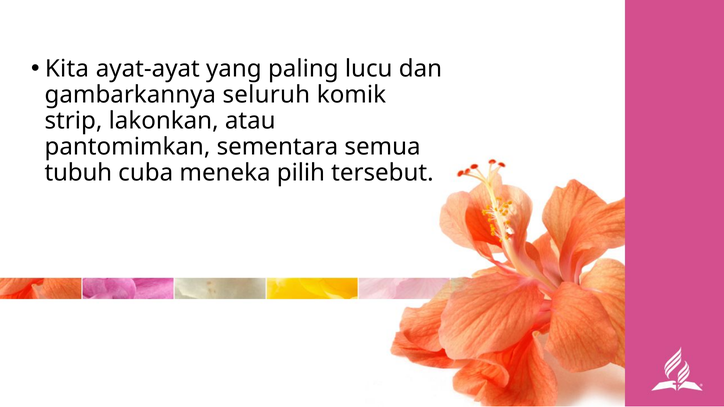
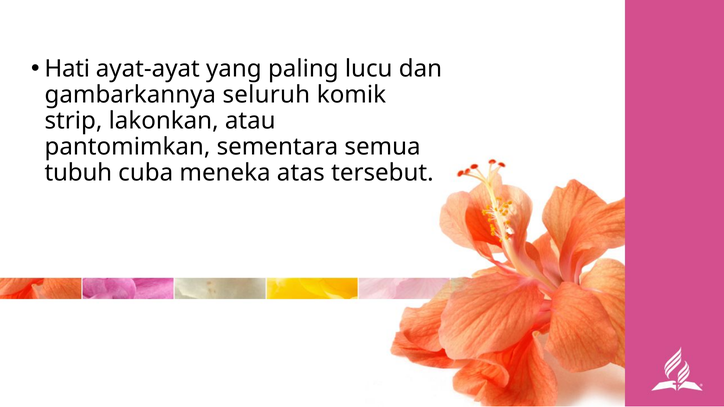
Kita: Kita -> Hati (67, 69)
pilih: pilih -> atas (301, 173)
